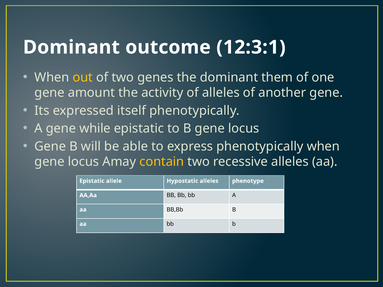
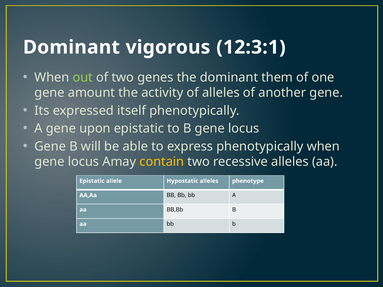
outcome: outcome -> vigorous (168, 47)
out colour: yellow -> light green (83, 77)
while: while -> upon (95, 129)
